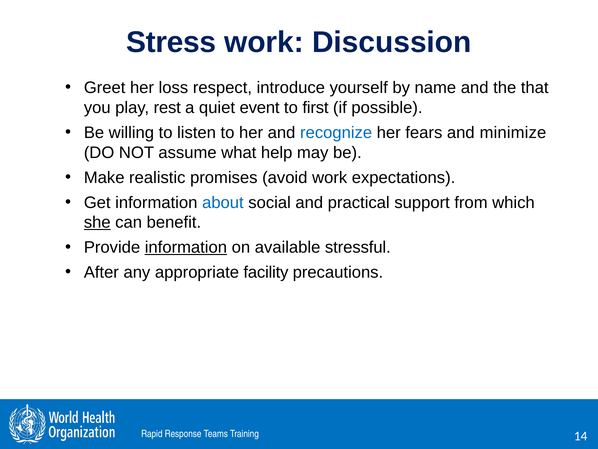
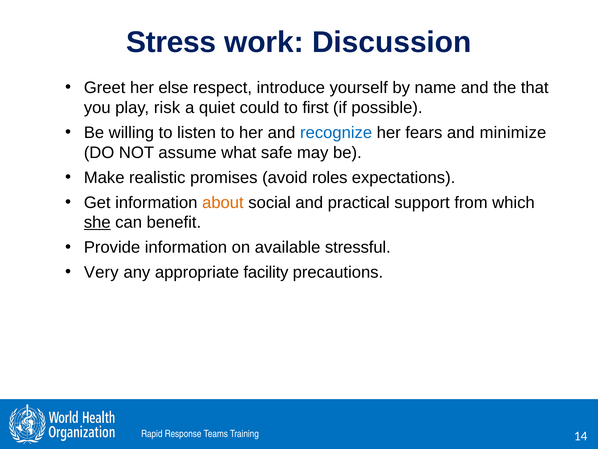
loss: loss -> else (173, 88)
rest: rest -> risk (167, 108)
event: event -> could (259, 108)
help: help -> safe (277, 152)
avoid work: work -> roles (330, 177)
about colour: blue -> orange (223, 202)
information underline: present -> none (186, 247)
After: After -> Very (101, 272)
